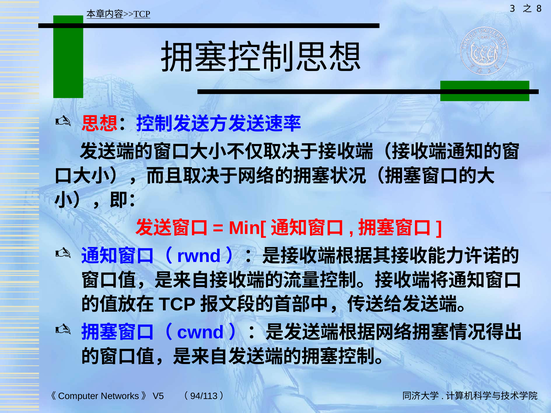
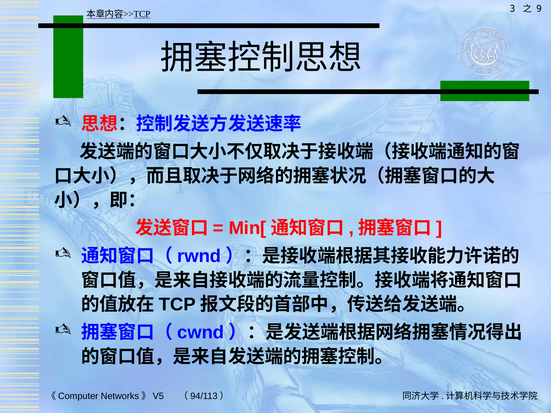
8: 8 -> 9 (539, 9)
